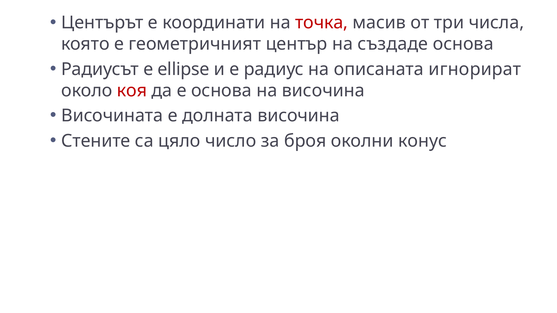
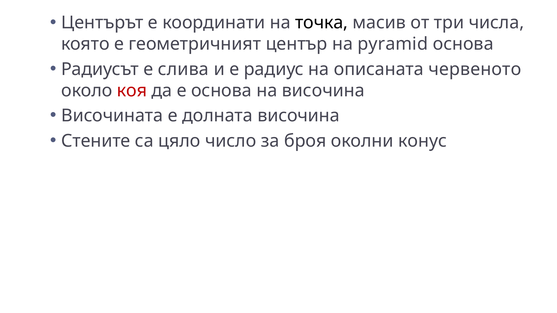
точка colour: red -> black (322, 23)
създаде: създаде -> pyramid (393, 44)
ellipse: ellipse -> слива (183, 69)
игнорират: игнорират -> червеното (475, 69)
